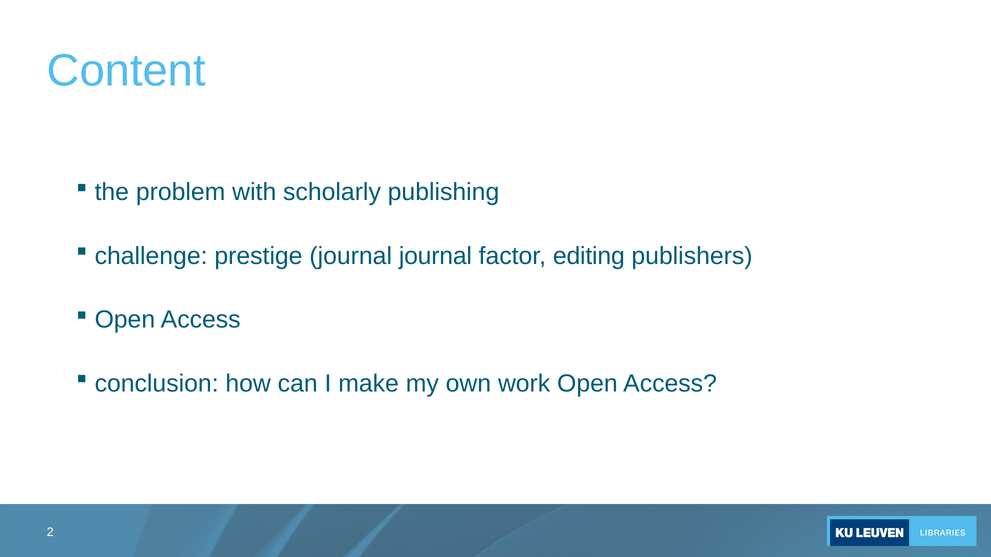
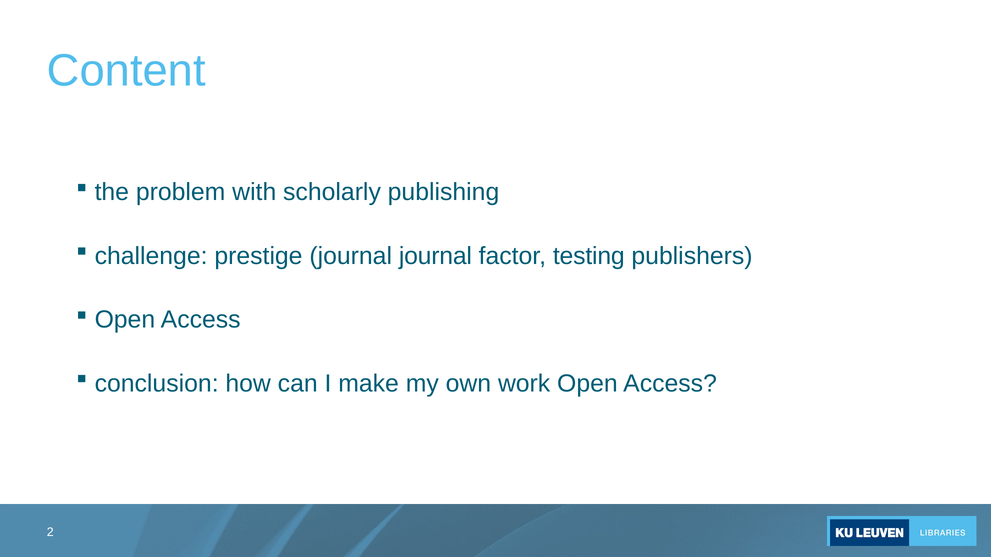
editing: editing -> testing (589, 256)
